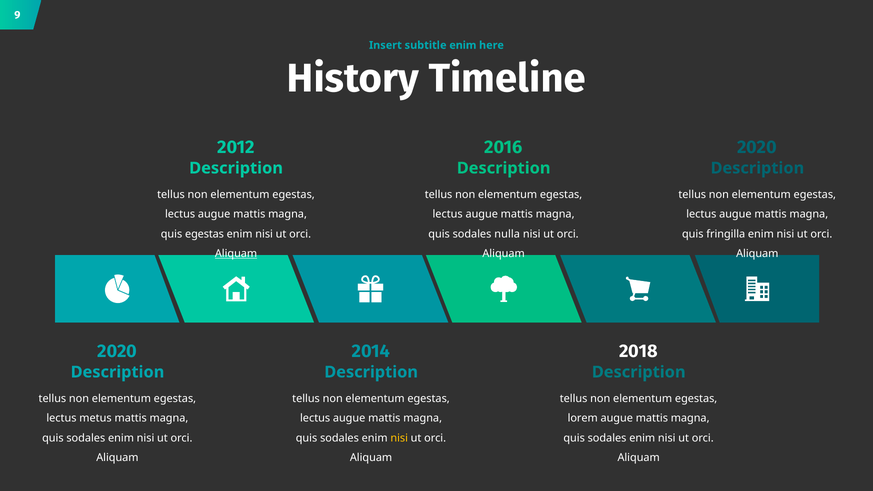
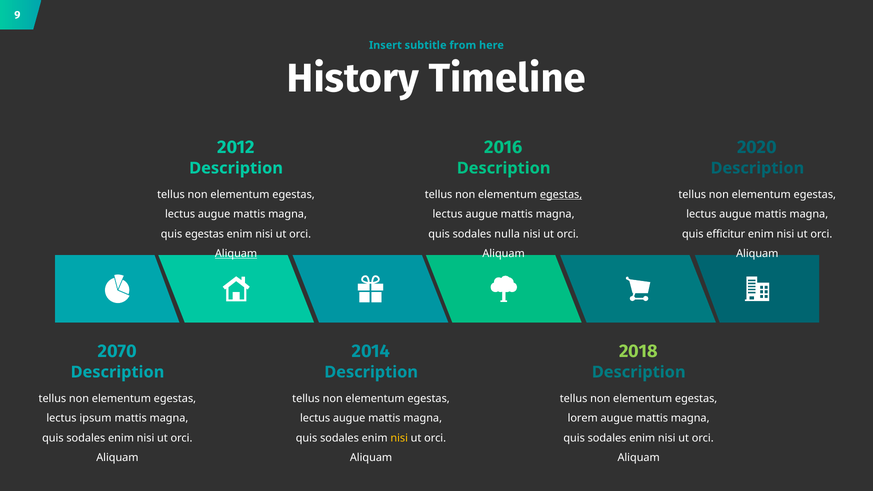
subtitle enim: enim -> from (463, 45)
egestas underline: none -> present (561, 195)
fringilla: fringilla -> efficitur (726, 234)
2020: 2020 -> 2070 (117, 351)
2018 colour: white -> light green (638, 351)
metus: metus -> ipsum (95, 418)
